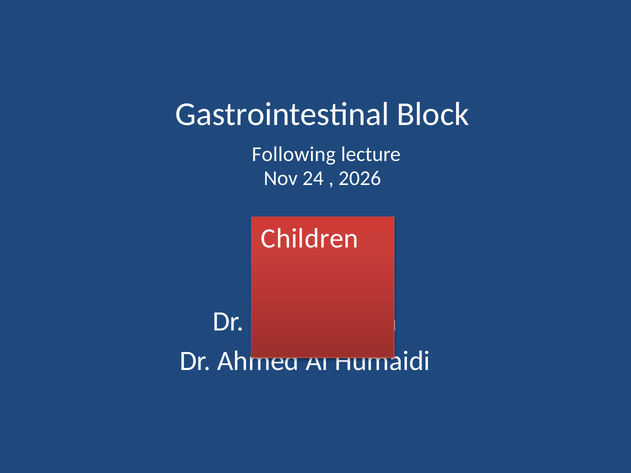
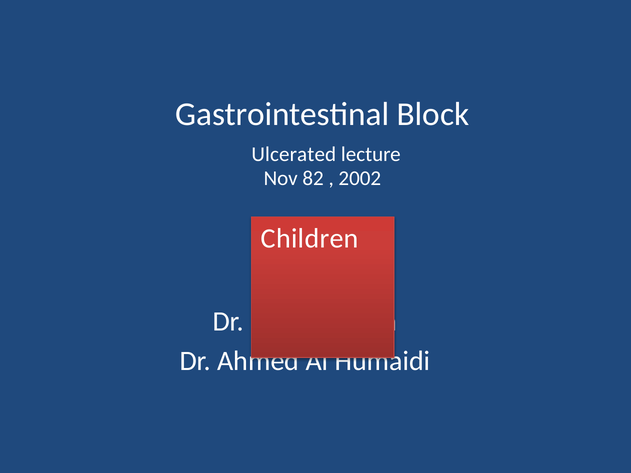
Following: Following -> Ulcerated (294, 154)
24: 24 -> 82 (313, 178)
2026: 2026 -> 2002 (360, 178)
